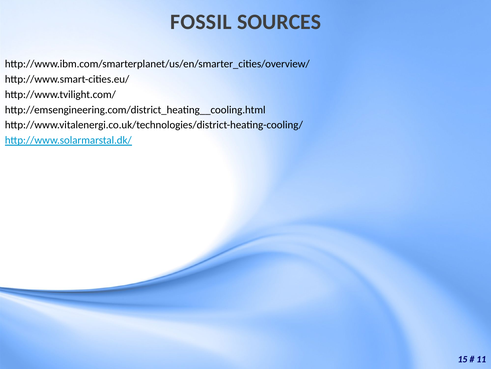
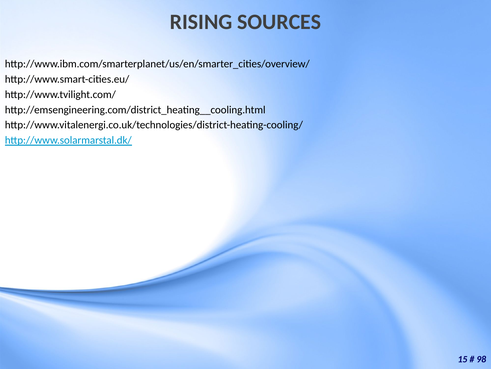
FOSSIL: FOSSIL -> RISING (201, 22)
11: 11 -> 98 (481, 359)
